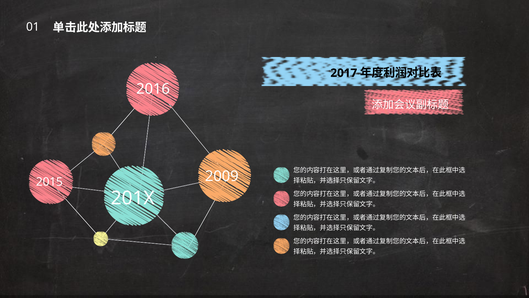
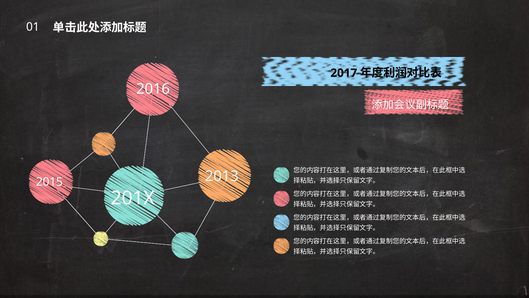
2009: 2009 -> 2013 (222, 176)
